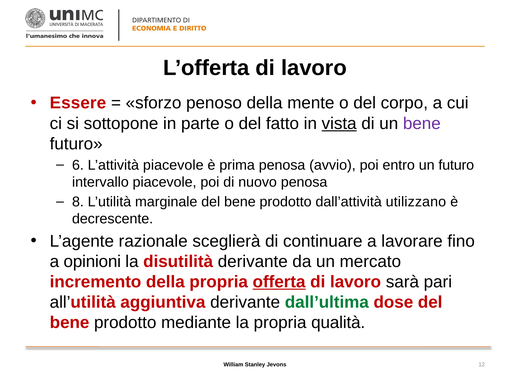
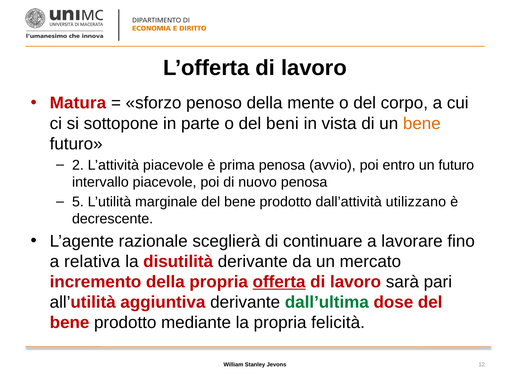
Essere: Essere -> Matura (78, 103)
fatto: fatto -> beni (282, 124)
vista underline: present -> none (339, 124)
bene colour: purple -> orange (422, 124)
6: 6 -> 2 (78, 165)
8: 8 -> 5 (78, 202)
opinioni: opinioni -> relativa (92, 262)
qualità: qualità -> felicità (338, 323)
